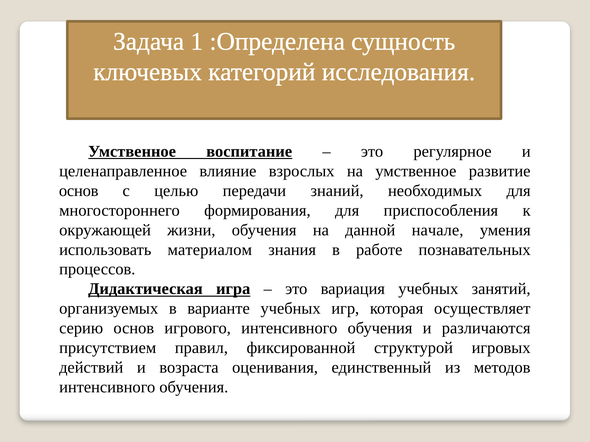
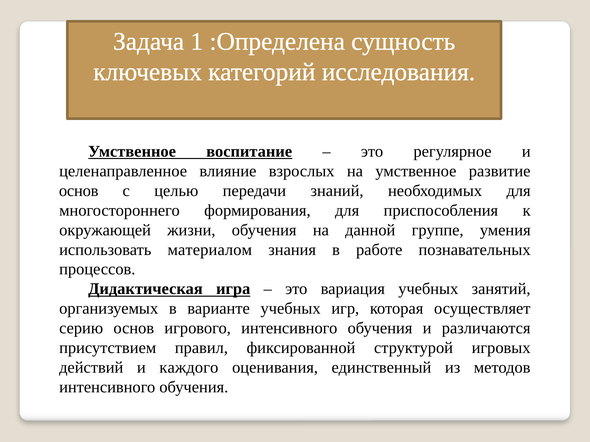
начале: начале -> группе (438, 230)
возраста: возраста -> каждого (189, 368)
